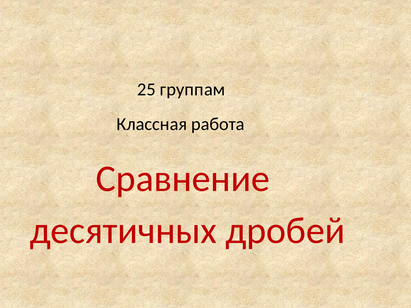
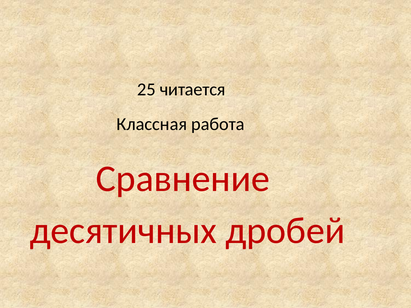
группам: группам -> читается (193, 90)
